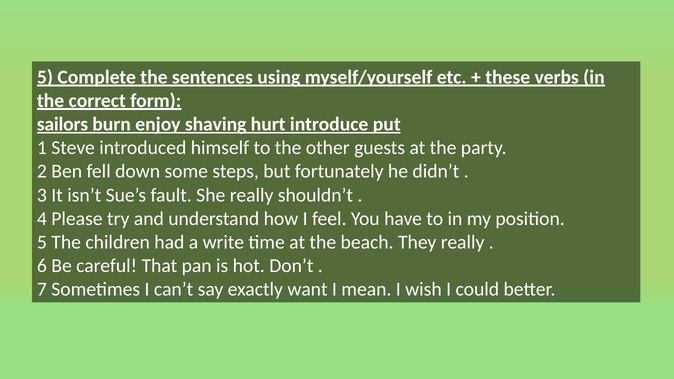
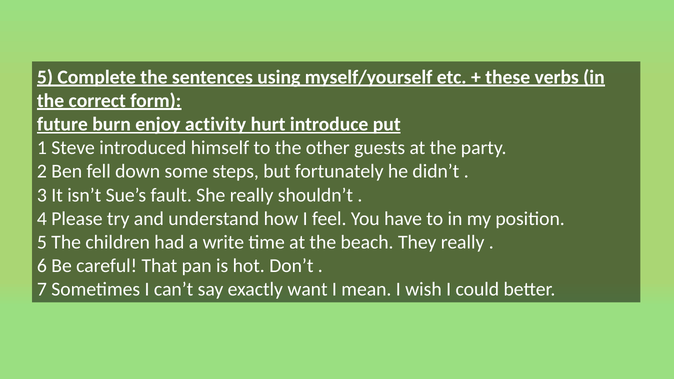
sailors: sailors -> future (62, 124)
shaving: shaving -> activity (216, 124)
